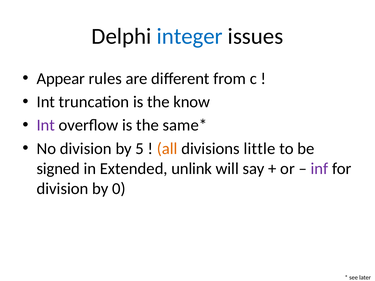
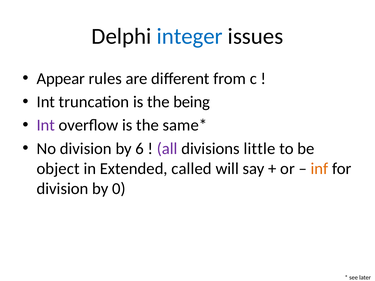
know: know -> being (192, 102)
5: 5 -> 6 (140, 149)
all colour: orange -> purple (167, 149)
signed: signed -> object (58, 169)
unlink: unlink -> called (192, 169)
inf colour: purple -> orange (319, 169)
